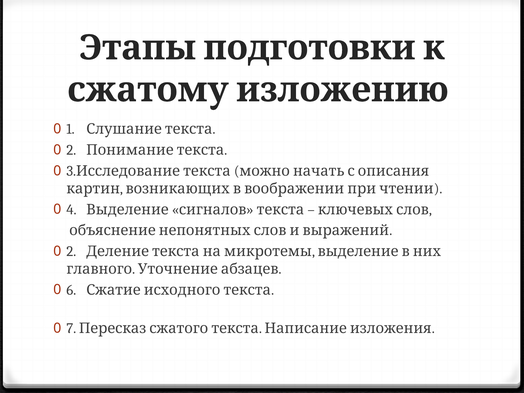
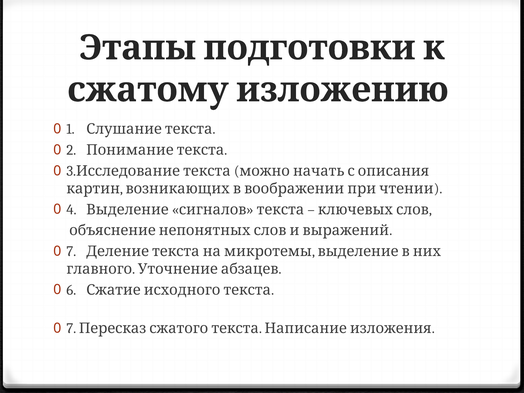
2: 2 -> 7 (71, 251)
